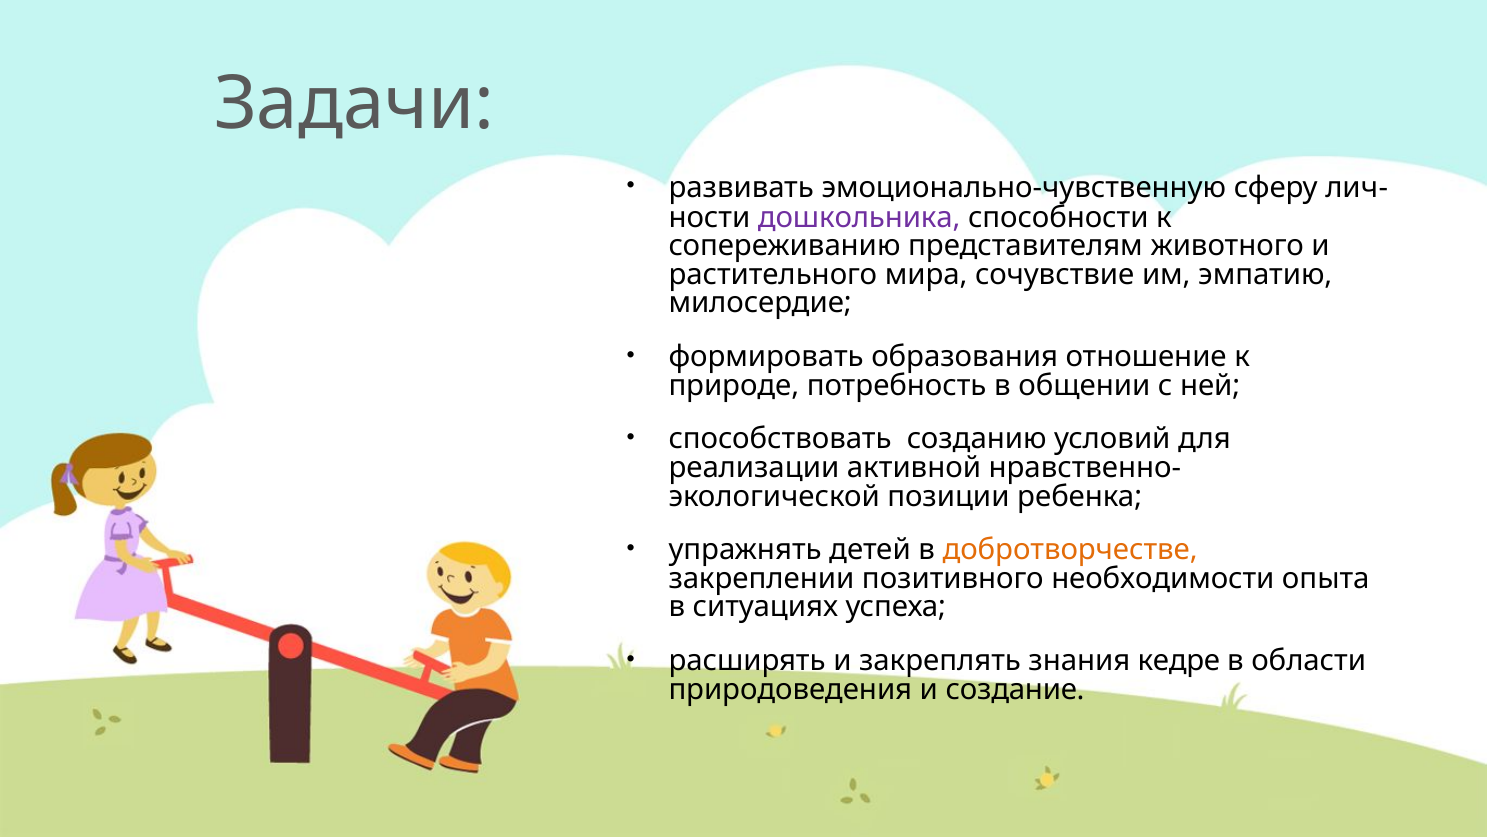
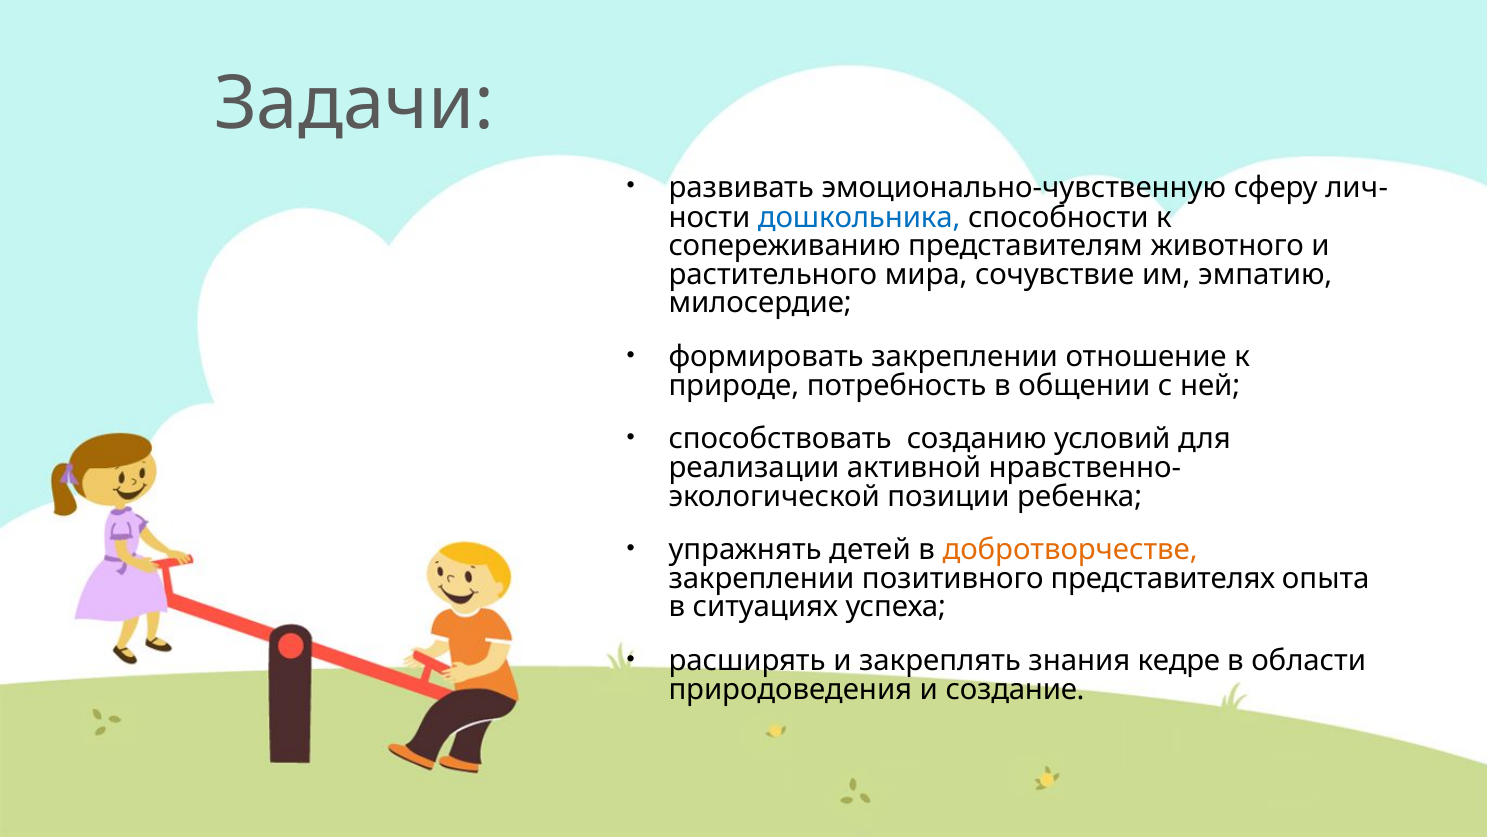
дошкольника colour: purple -> blue (859, 217)
формировать образования: образования -> закреплении (965, 357)
необходимости: необходимости -> представителях (1163, 578)
